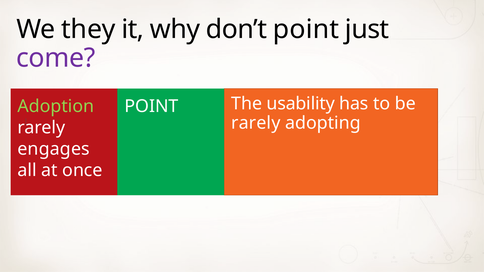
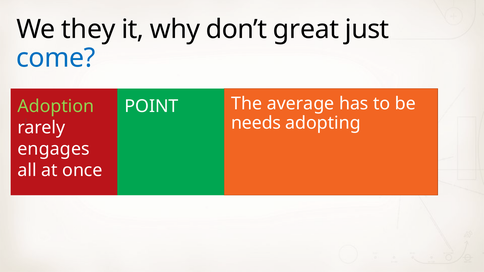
don’t point: point -> great (306, 29)
come colour: purple -> blue (56, 58)
usability: usability -> average (301, 104)
rarely: rarely -> needs (256, 123)
